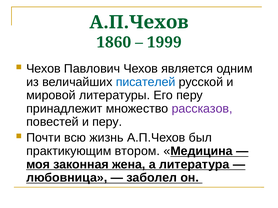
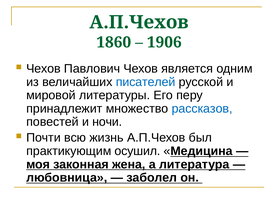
1999: 1999 -> 1906 (164, 42)
рассказов colour: purple -> blue (202, 109)
и перу: перу -> ночи (107, 122)
втором: втором -> осушил (137, 151)
